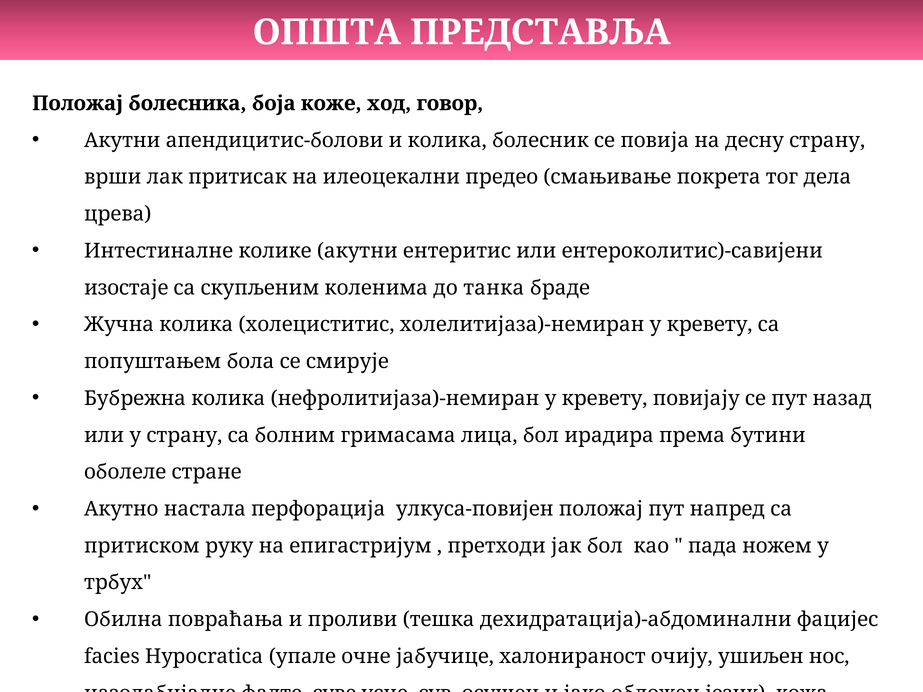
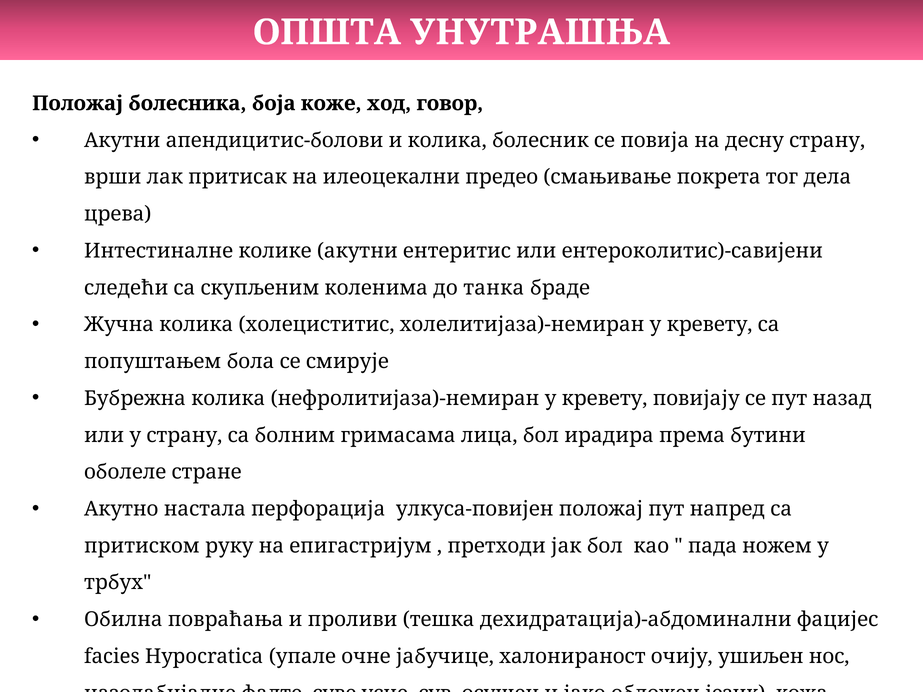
ПРЕДСТАВЉА: ПРЕДСТАВЉА -> УНУТРАШЊА (540, 32)
изостаје: изостаје -> следећи (126, 288)
